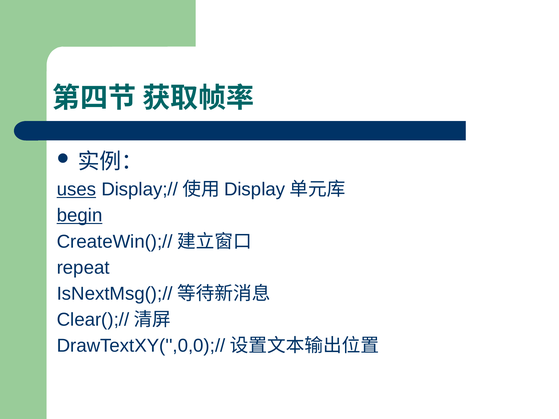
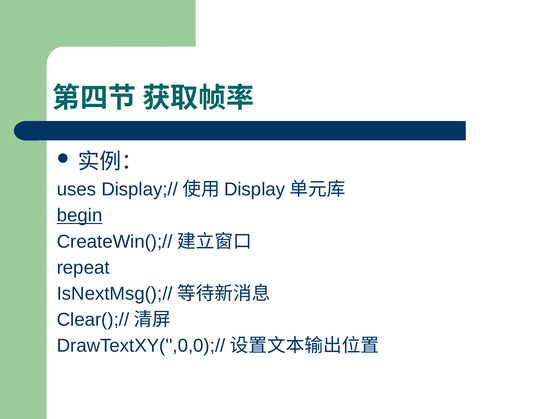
uses underline: present -> none (76, 190)
